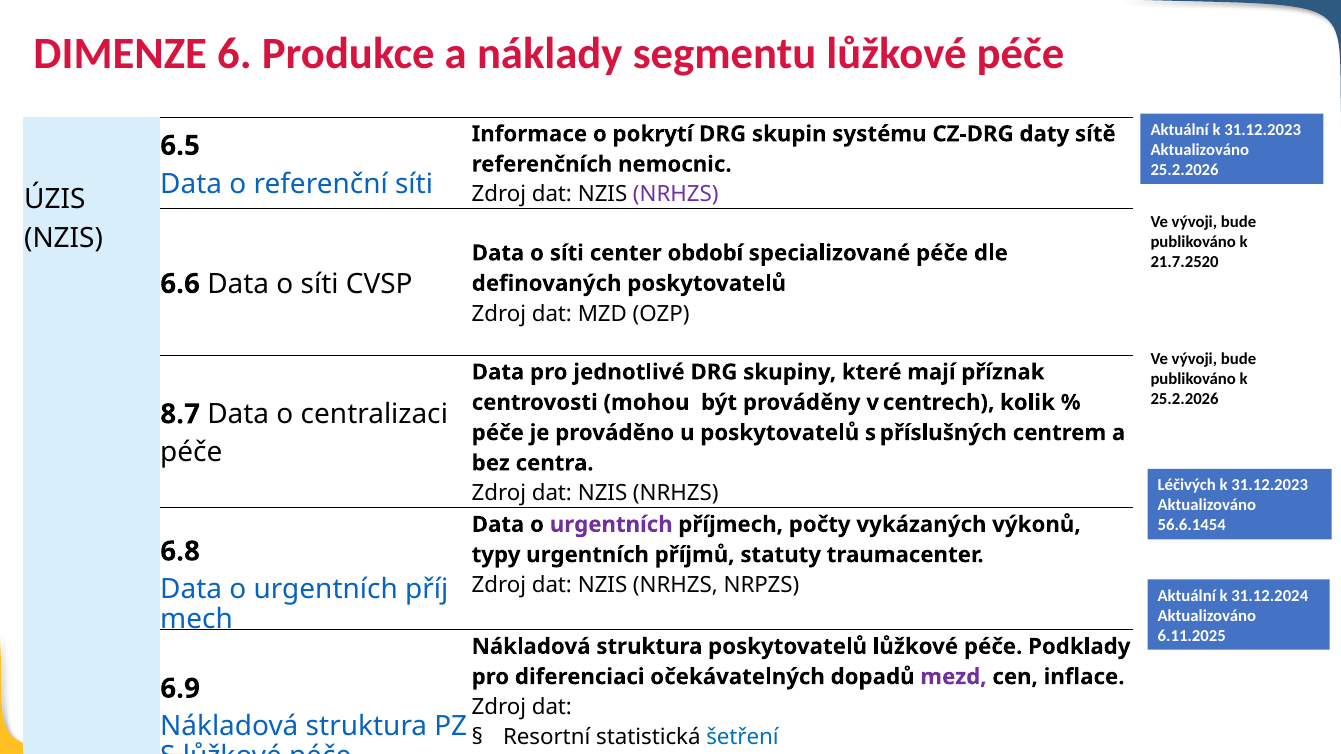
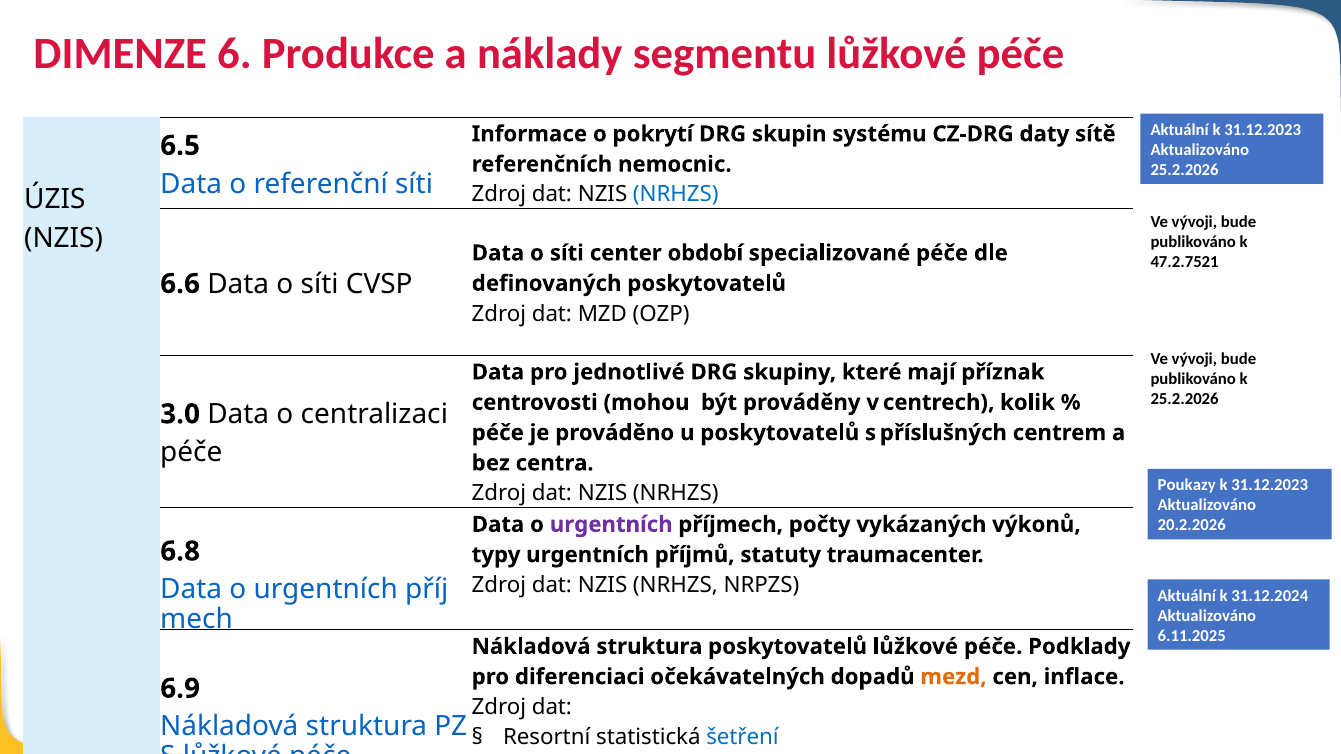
NRHZS colour: purple -> blue (676, 195)
21.7.2520: 21.7.2520 -> 47.2.7521 (1185, 262)
8.7: 8.7 -> 3.0 (180, 414)
Léčivých: Léčivých -> Poukazy (1187, 485)
56.6.1454: 56.6.1454 -> 20.2.2026 (1192, 526)
mezd colour: purple -> orange (953, 677)
